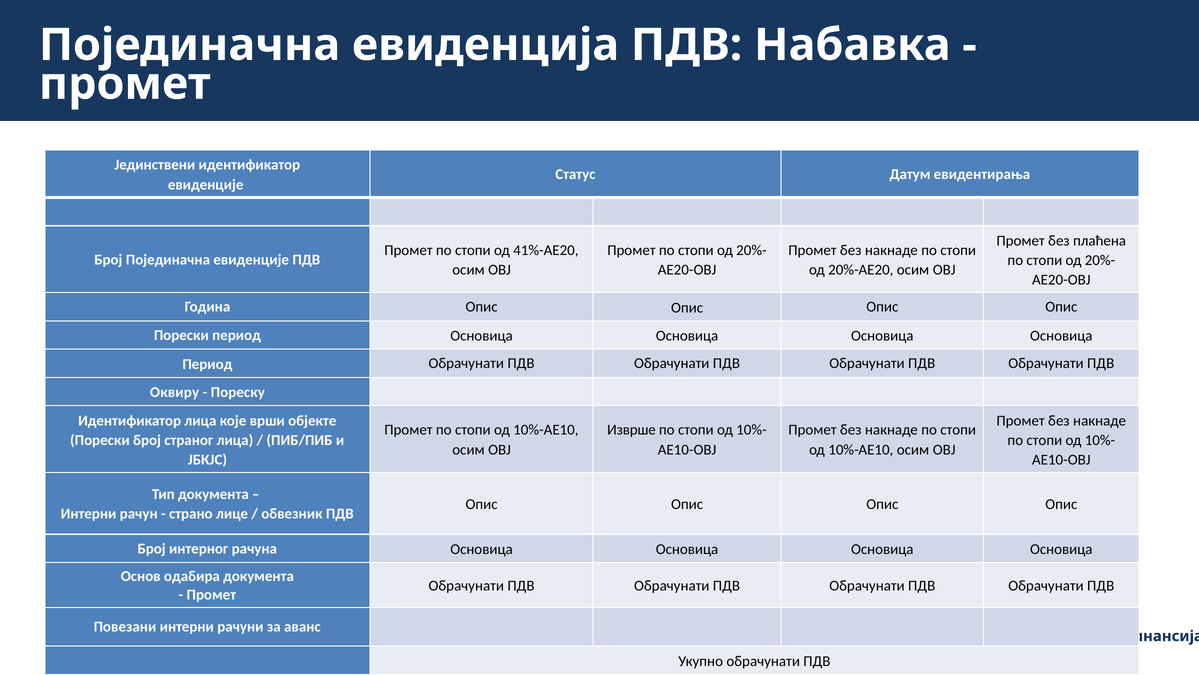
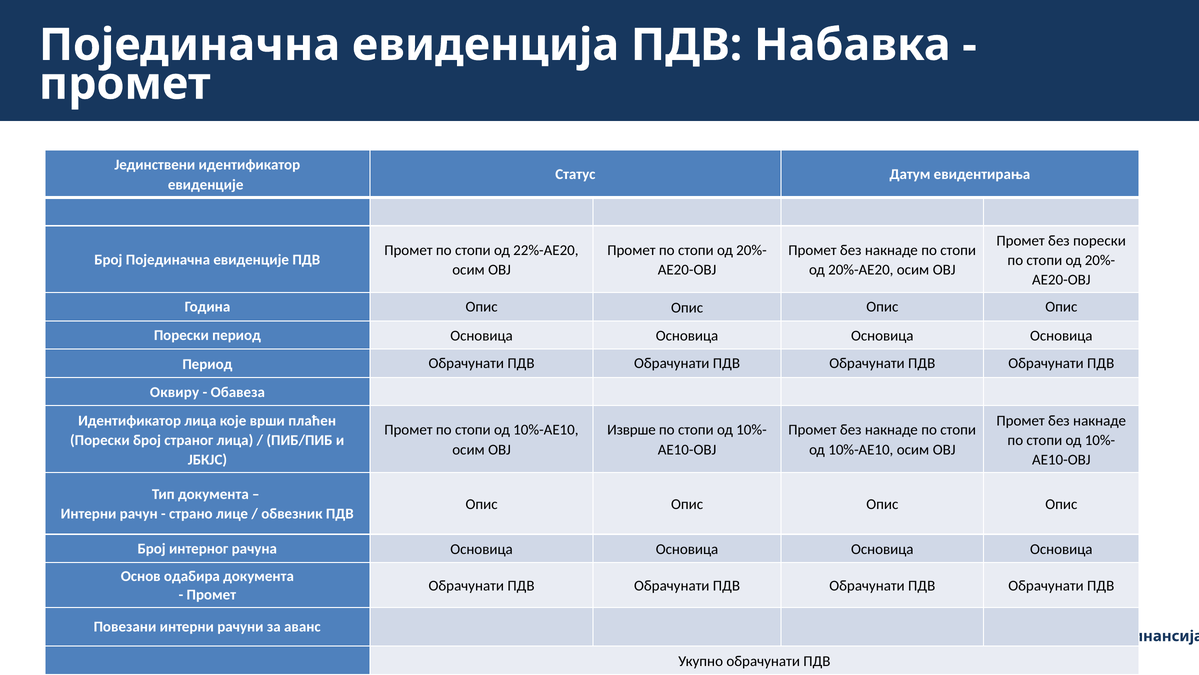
без плаћена: плаћена -> порески (1099, 241)
41%-AE20: 41%-AE20 -> 22%-AE20 (546, 250)
Пореску: Пореску -> Обавеза (238, 392)
објекте: објекте -> плаћен (312, 420)
